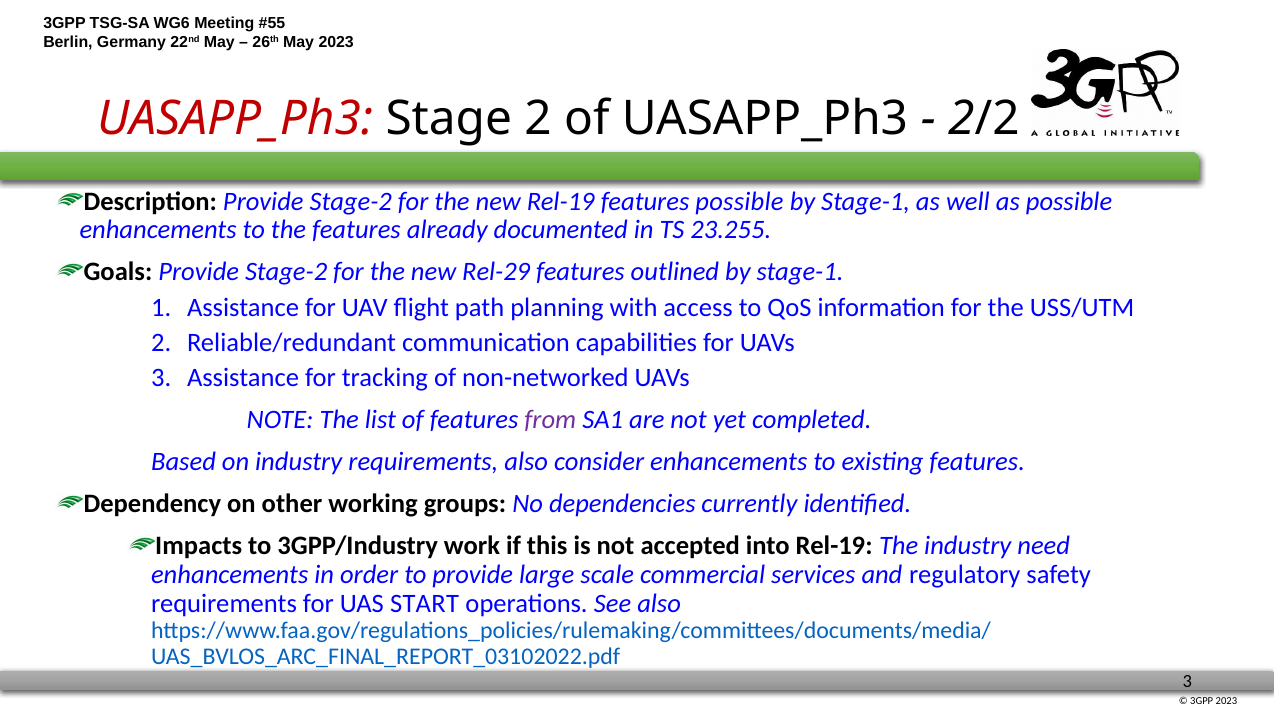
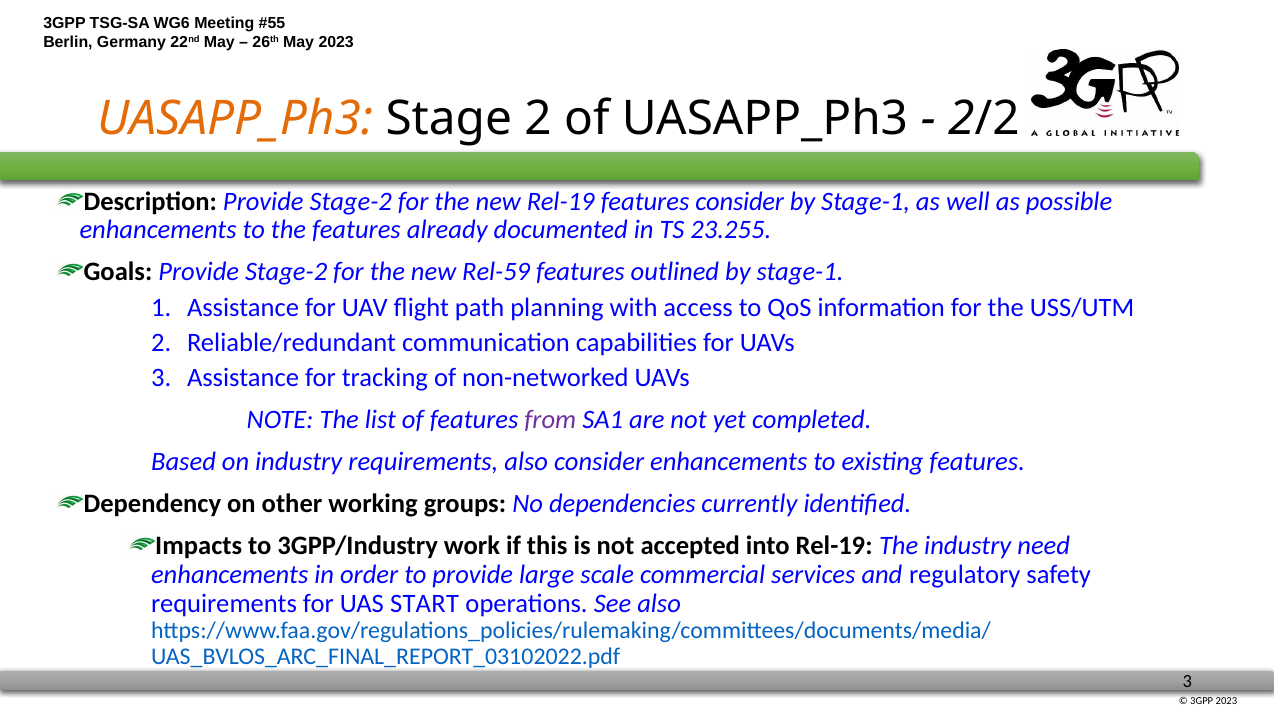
UASAPP_Ph3 colour: red -> orange (235, 119)
features possible: possible -> consider (740, 201)
Rel-29: Rel-29 -> Rel-59 (496, 272)
